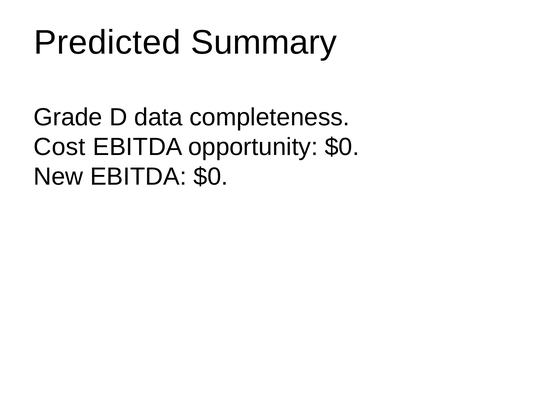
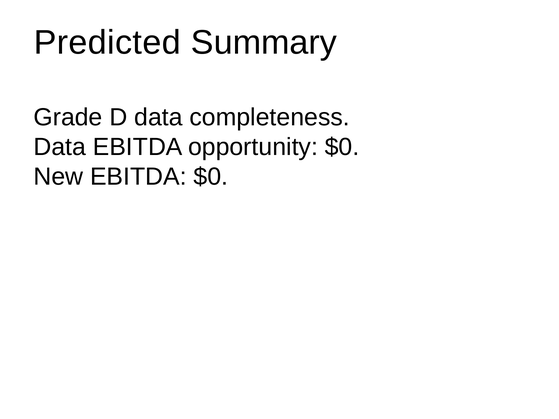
Cost: Cost -> Data (60, 147)
